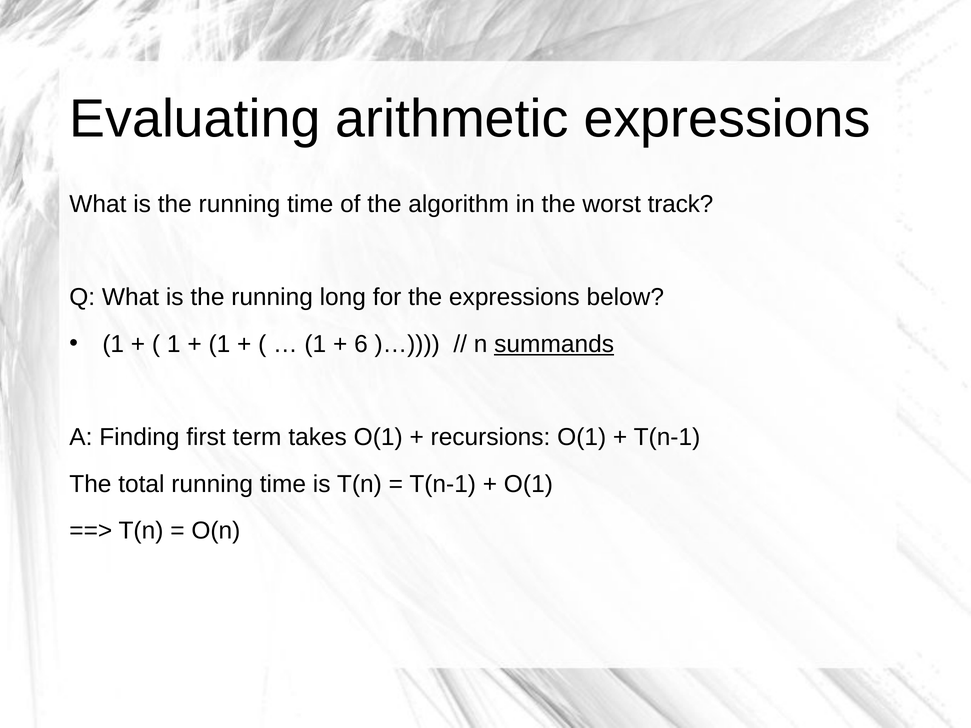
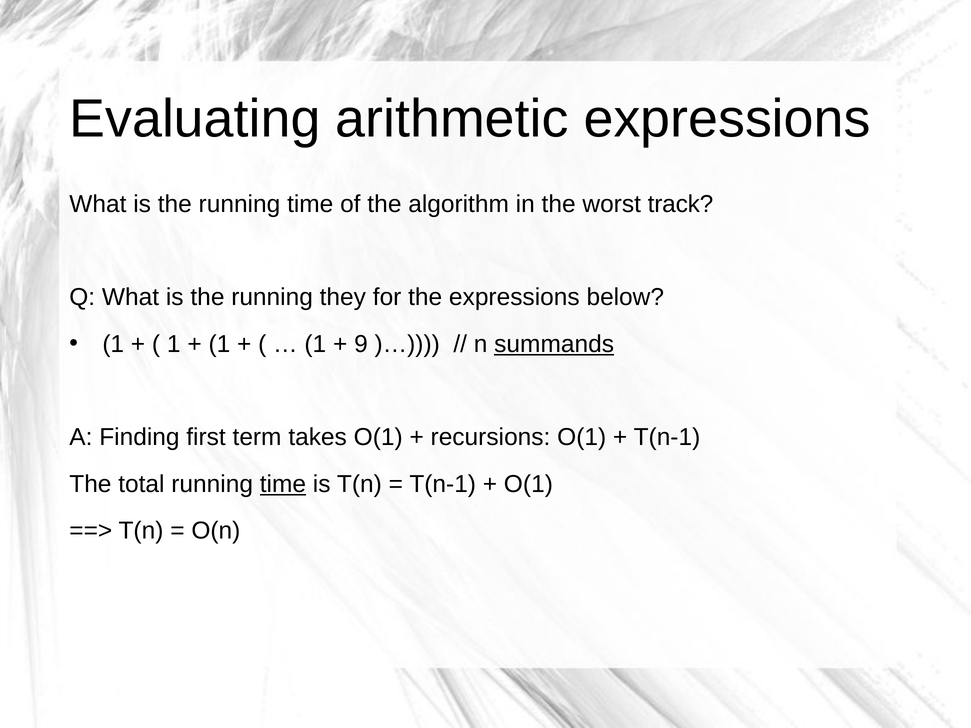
long: long -> they (343, 297)
6: 6 -> 9 (361, 344)
time underline: none -> present (283, 484)
